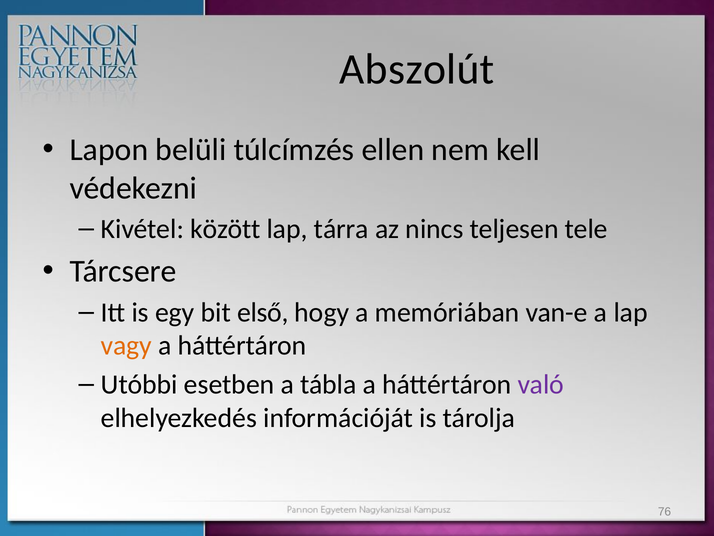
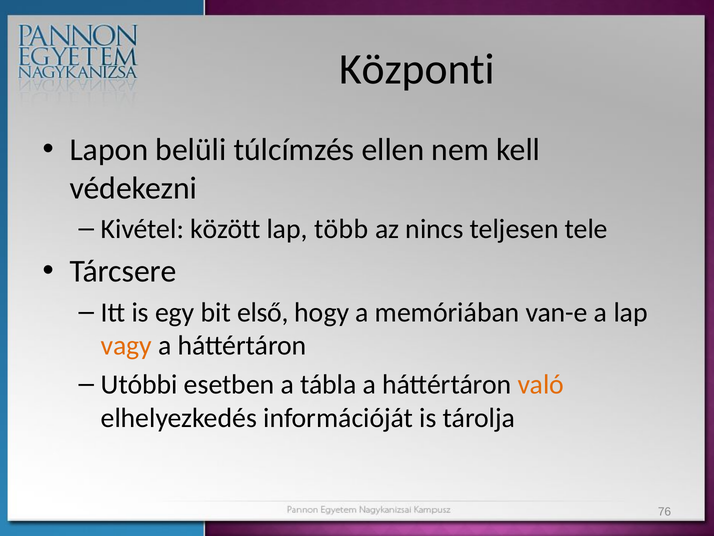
Abszolút: Abszolút -> Központi (417, 69)
tárra: tárra -> több (341, 229)
való colour: purple -> orange (541, 384)
